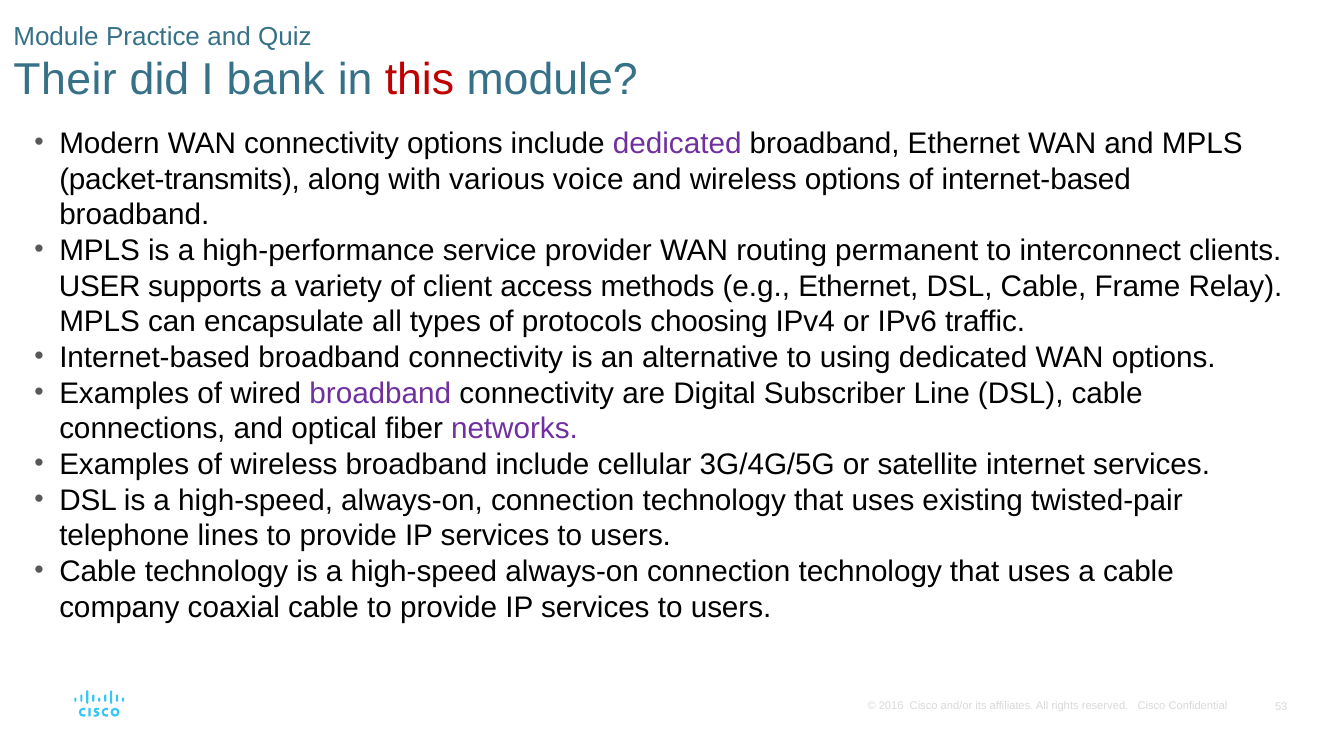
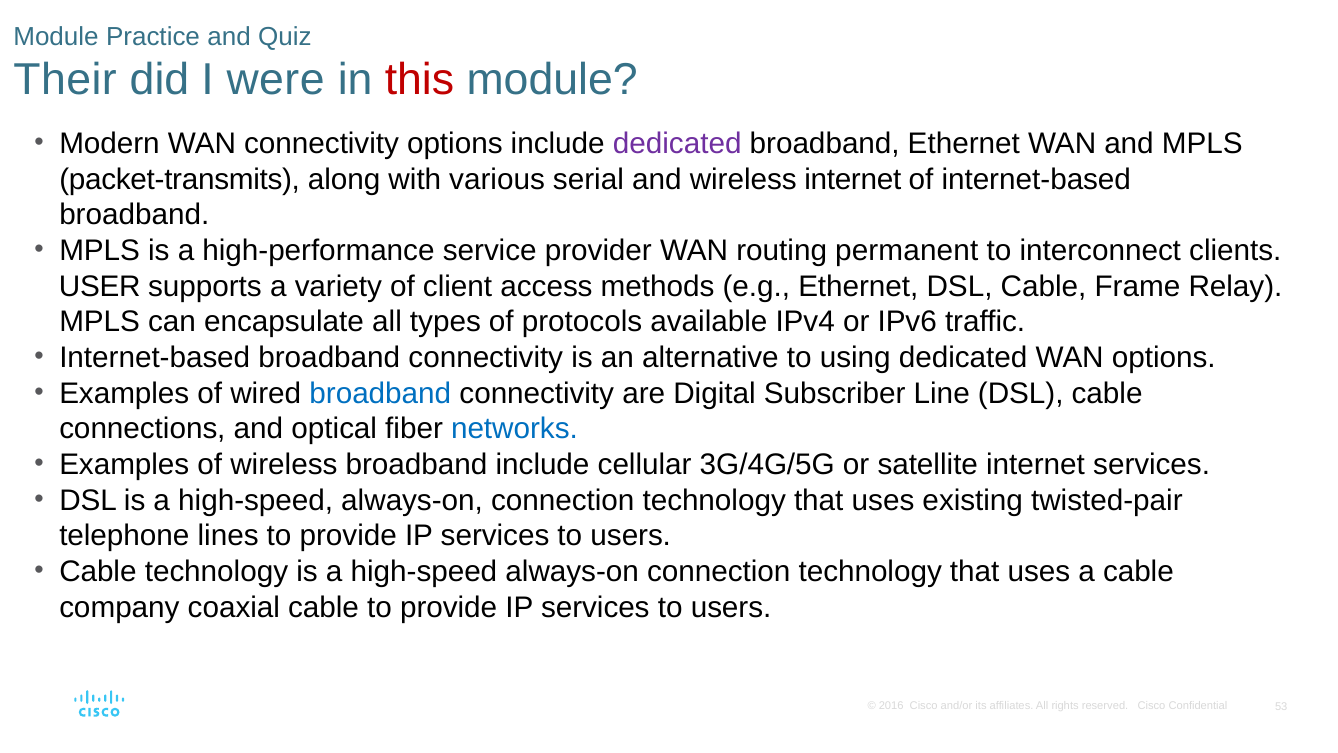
bank: bank -> were (276, 80)
voice: voice -> serial (588, 179)
wireless options: options -> internet (853, 179)
choosing: choosing -> available (709, 322)
broadband colour: purple -> blue (380, 393)
networks colour: purple -> blue (514, 429)
